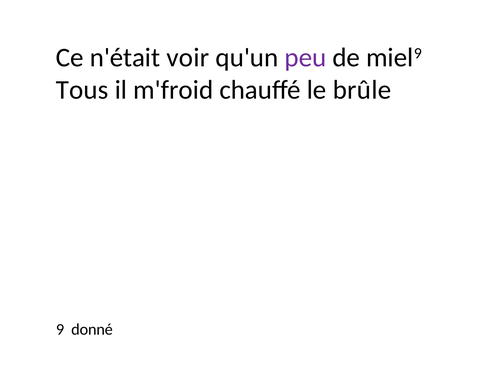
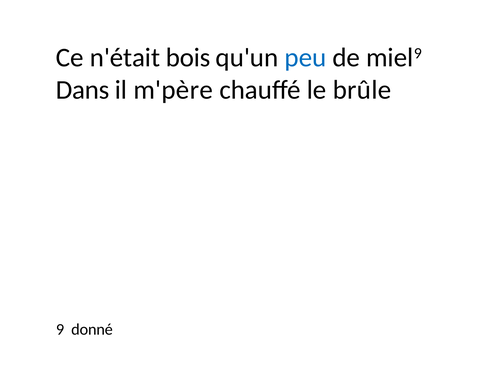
voir: voir -> bois (188, 58)
peu colour: purple -> blue (305, 58)
Tous: Tous -> Dans (82, 90)
m'froid: m'froid -> m'père (173, 90)
